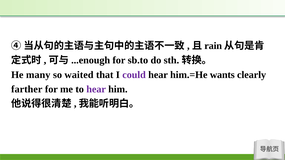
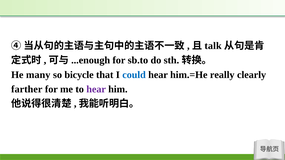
rain: rain -> talk (213, 46)
waited: waited -> bicycle (79, 75)
could colour: purple -> blue (134, 75)
wants: wants -> really (222, 75)
